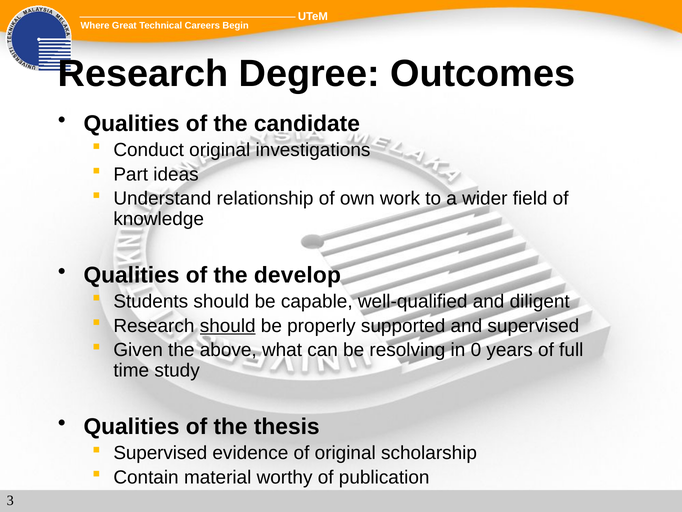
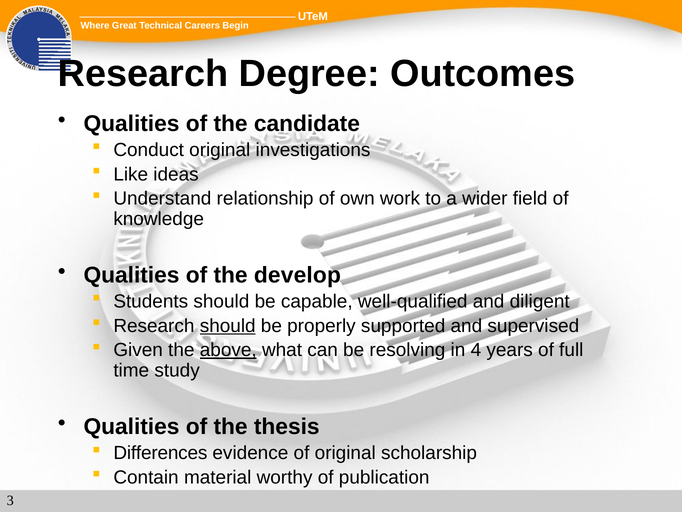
Part: Part -> Like (131, 174)
above underline: none -> present (228, 350)
0: 0 -> 4 (476, 350)
Supervised: Supervised -> Differences (160, 453)
